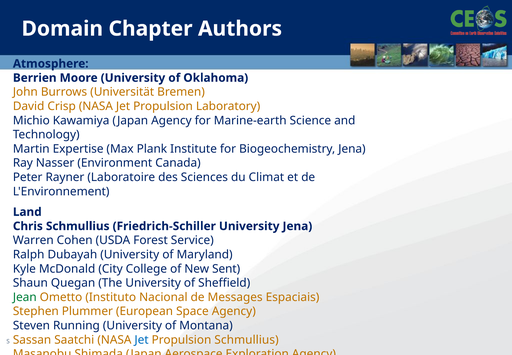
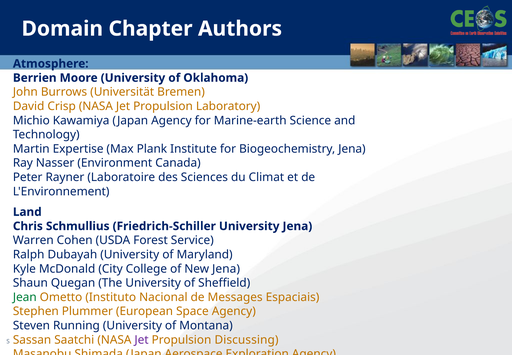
New Sent: Sent -> Jena (226, 268)
Jet colour: blue -> purple (142, 339)
Propulsion Schmullius: Schmullius -> Discussing (246, 339)
